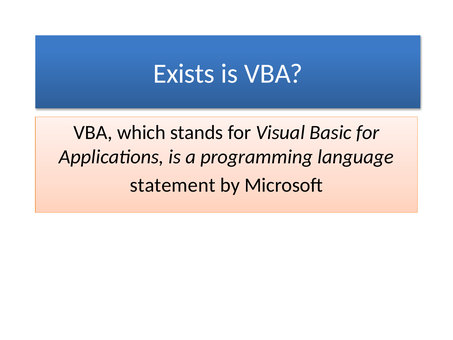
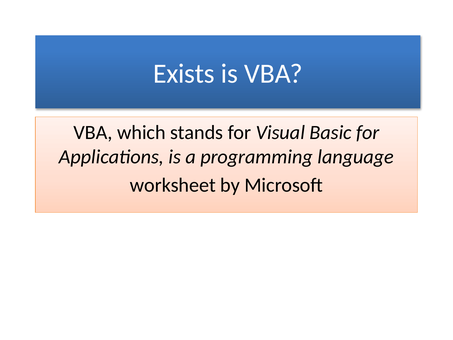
statement: statement -> worksheet (173, 185)
